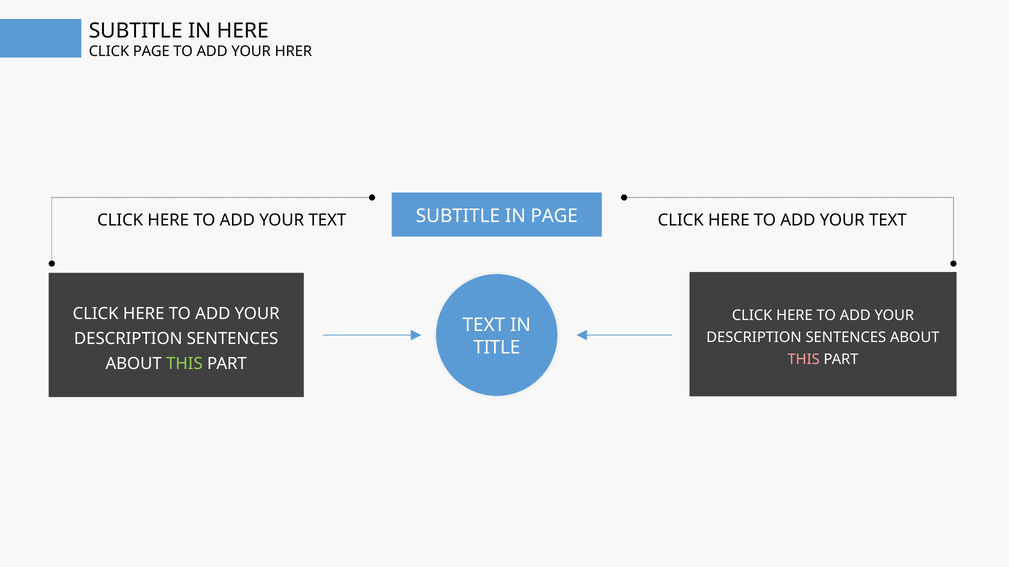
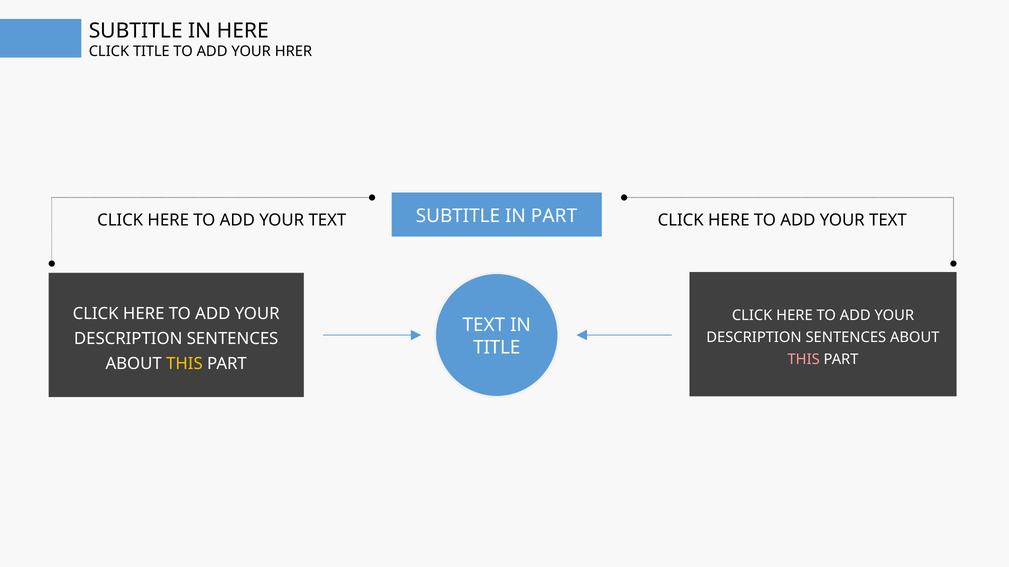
CLICK PAGE: PAGE -> TITLE (151, 52)
IN PAGE: PAGE -> PART (554, 216)
THIS colour: light green -> yellow (184, 364)
